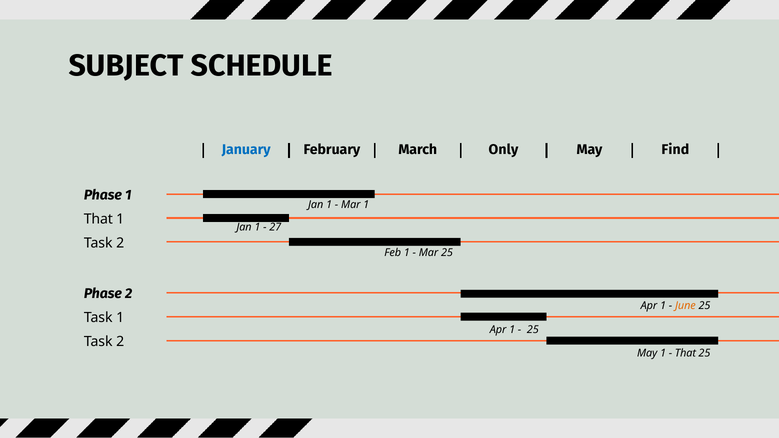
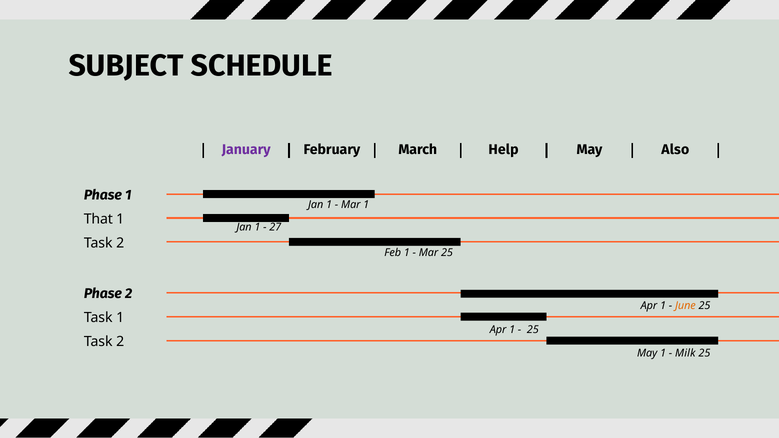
January colour: blue -> purple (246, 150)
Only: Only -> Help (503, 150)
Find: Find -> Also (675, 150)
That: That -> Milk (685, 353)
